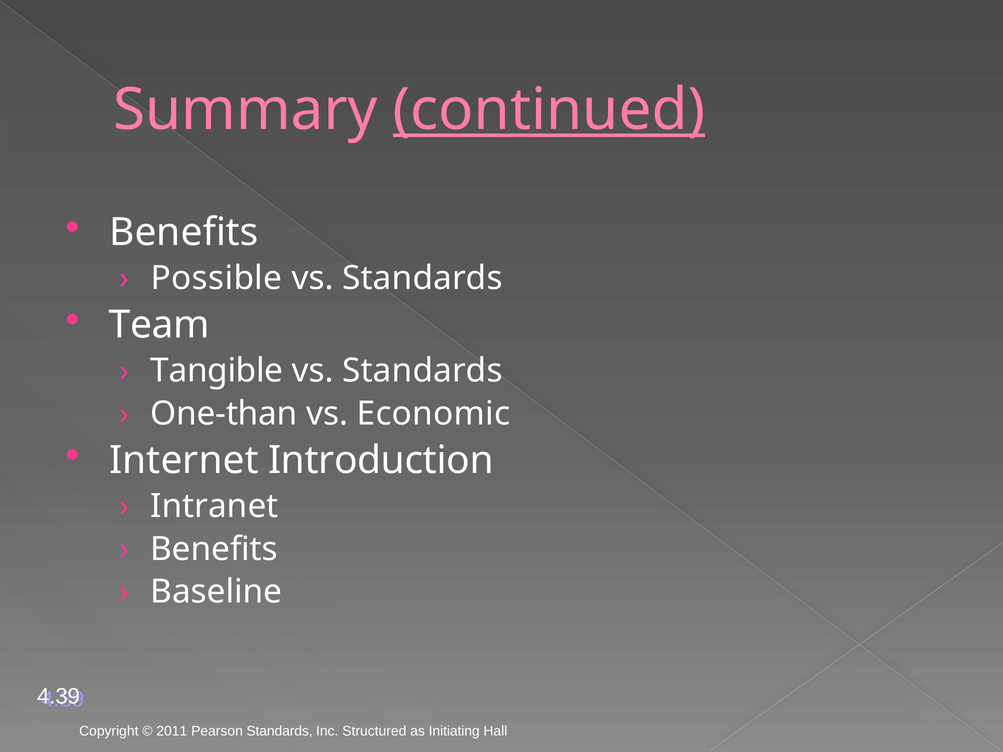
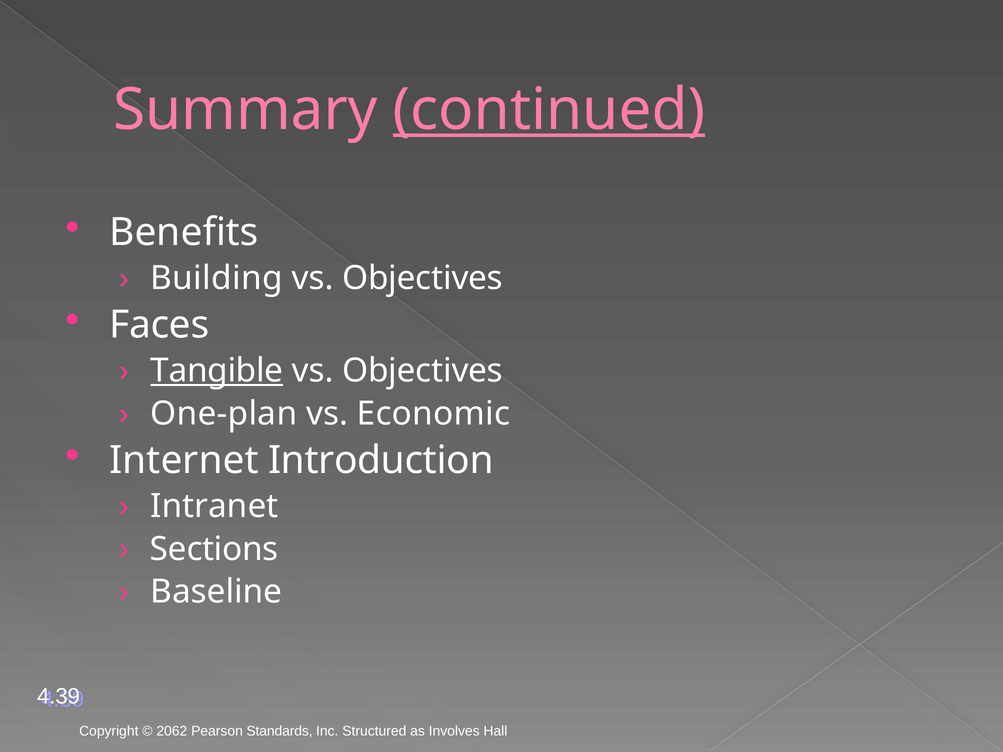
Possible: Possible -> Building (216, 278)
Standards: Standards -> Objectives (423, 278)
Team: Team -> Faces (159, 325)
Tangible underline: none -> present (217, 371)
Standards: Standards -> Objectives (423, 371)
One-than: One-than -> One-plan (224, 414)
Benefits: Benefits -> Sections (214, 549)
2011: 2011 -> 2062 (172, 731)
Initiating: Initiating -> Involves (454, 731)
